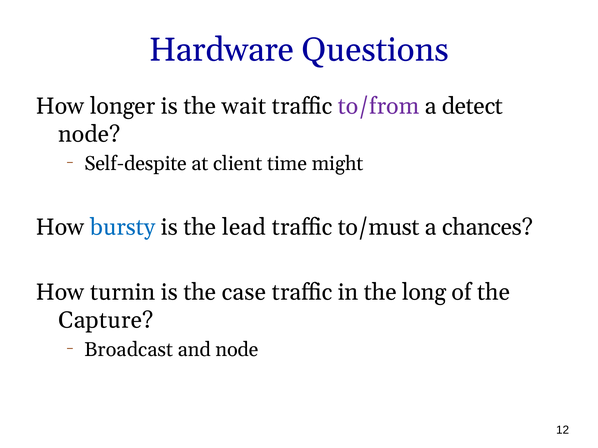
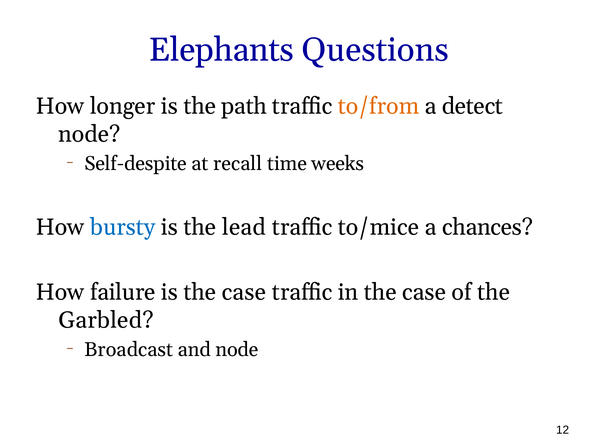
Hardware: Hardware -> Elephants (221, 50)
wait: wait -> path (244, 106)
to/from colour: purple -> orange (379, 106)
client: client -> recall (238, 164)
might: might -> weeks (338, 164)
to/must: to/must -> to/mice (378, 227)
turnin: turnin -> failure (123, 292)
in the long: long -> case (424, 292)
Capture: Capture -> Garbled (106, 320)
